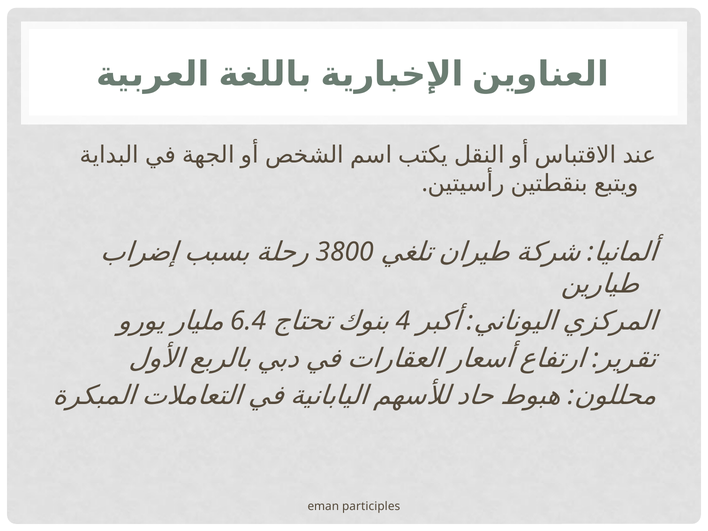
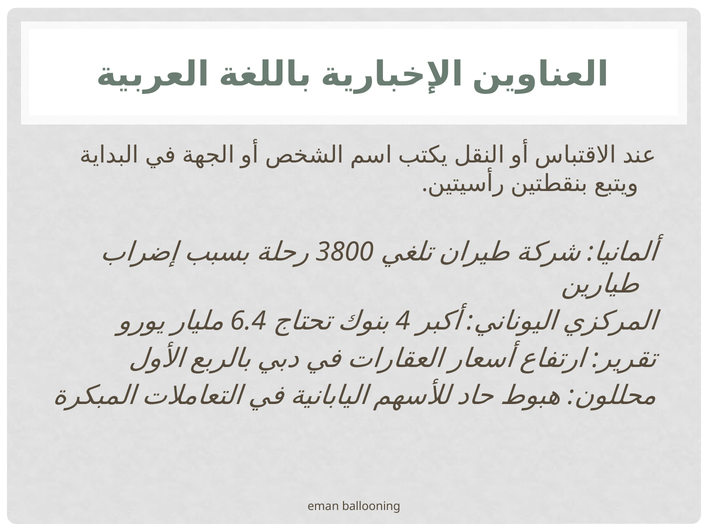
participles: participles -> ballooning (371, 506)
